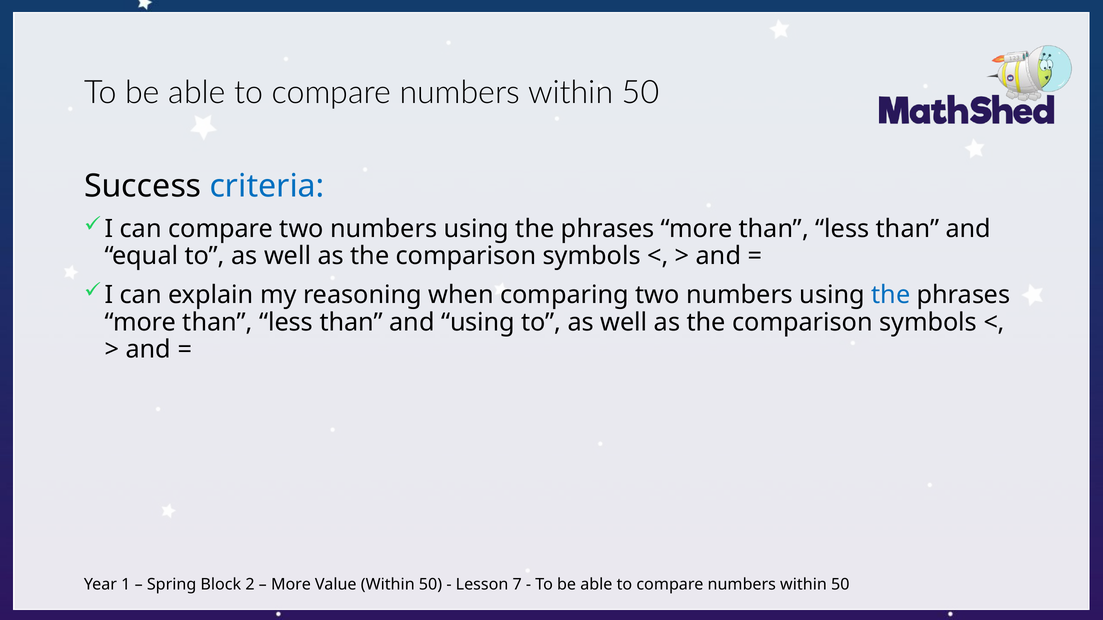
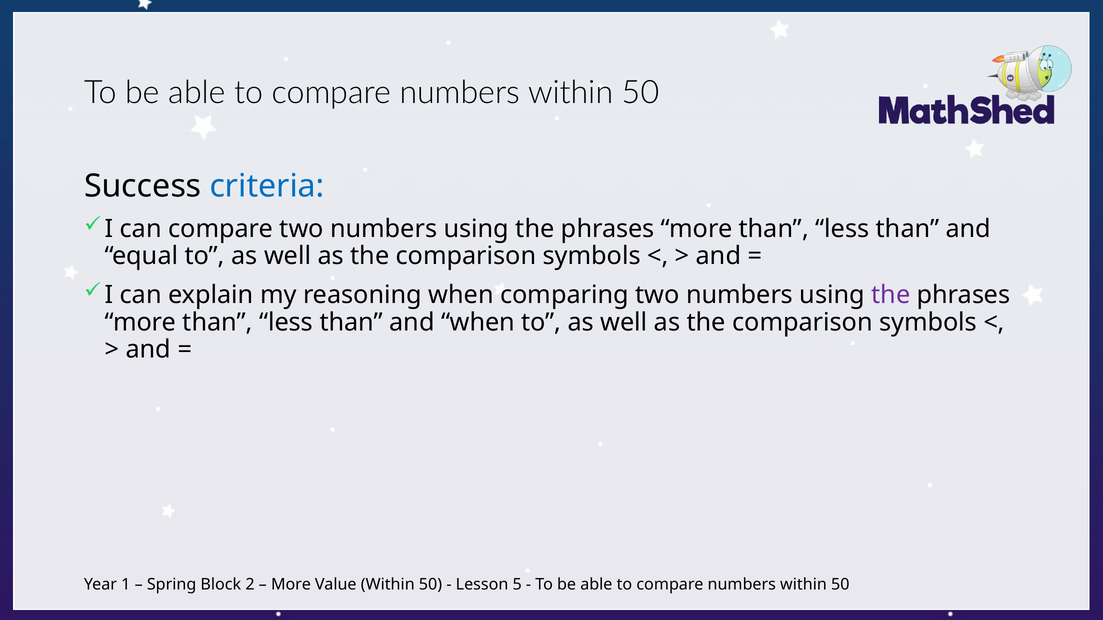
the colour: blue -> purple (891, 295)
and using: using -> when (478, 322)
7: 7 -> 5 (517, 585)
